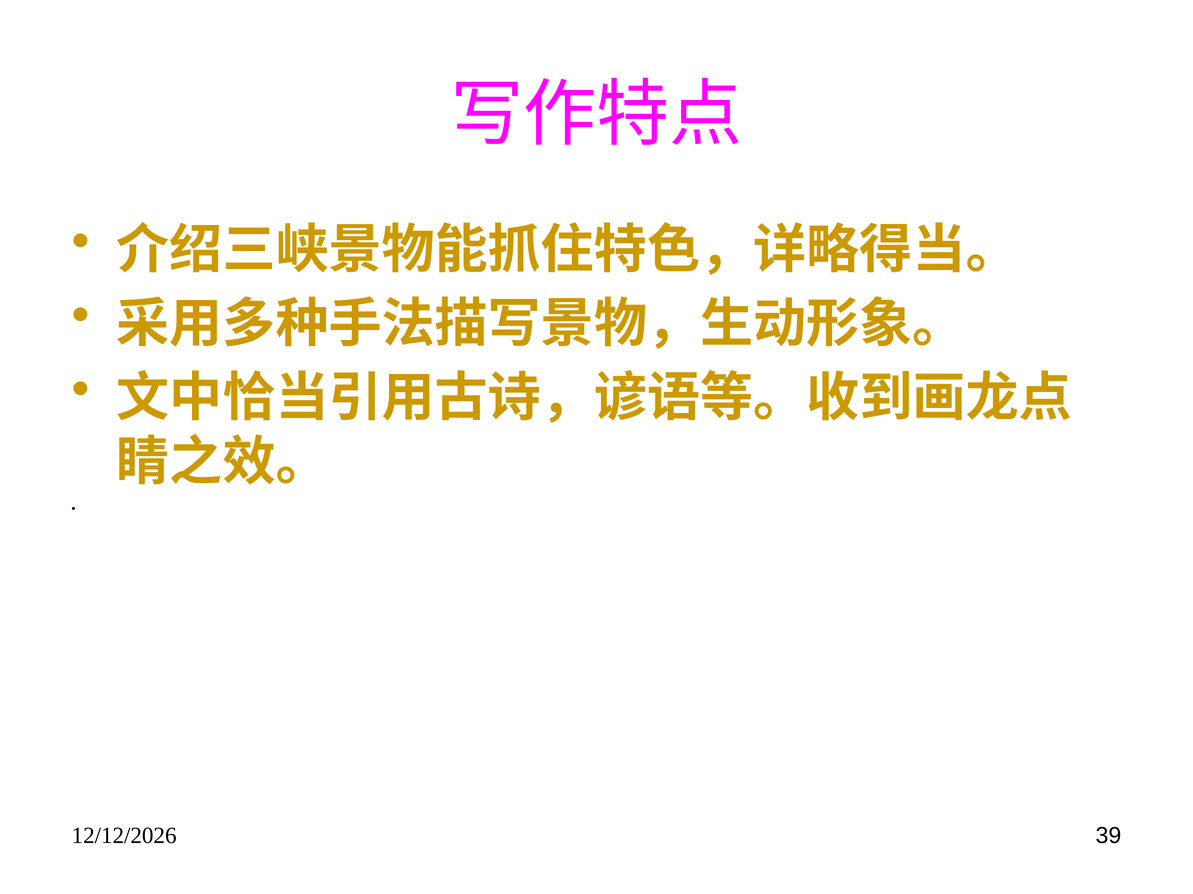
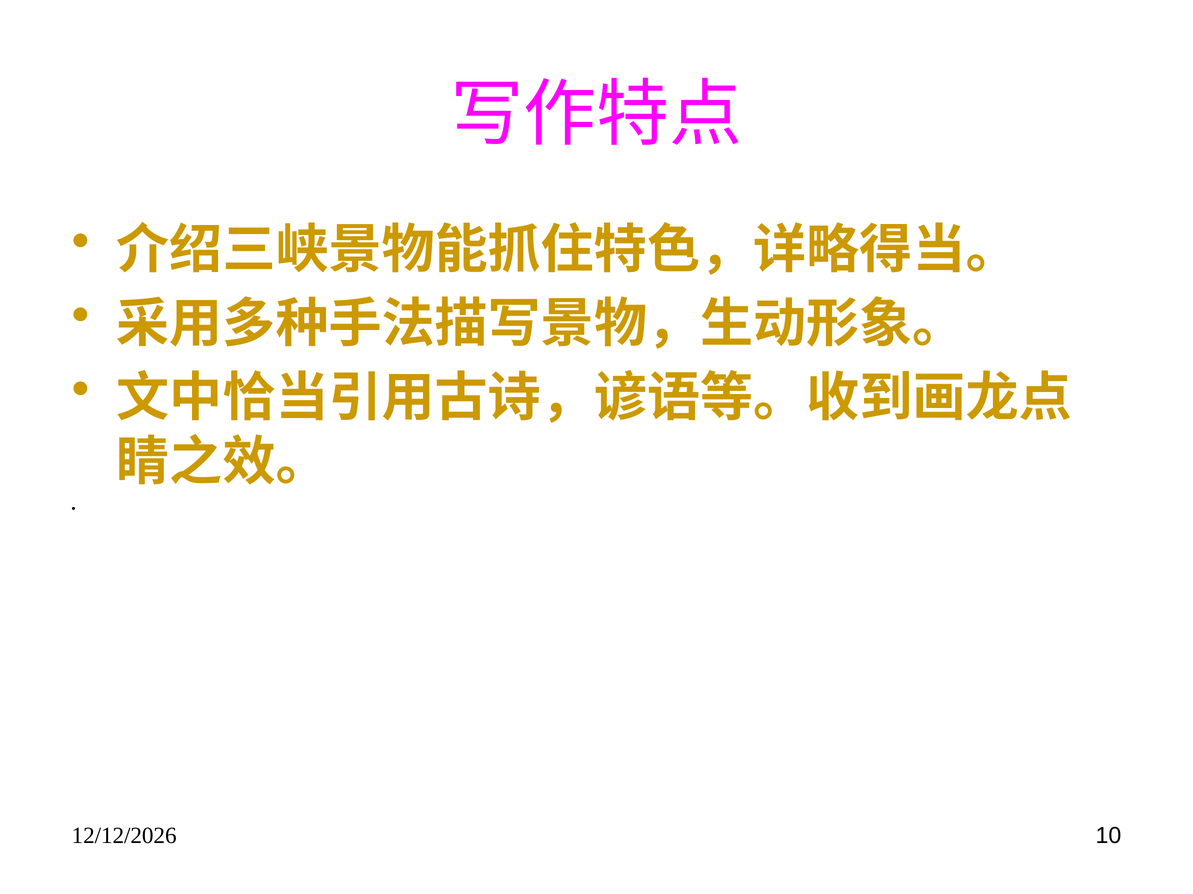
39: 39 -> 10 (1108, 836)
